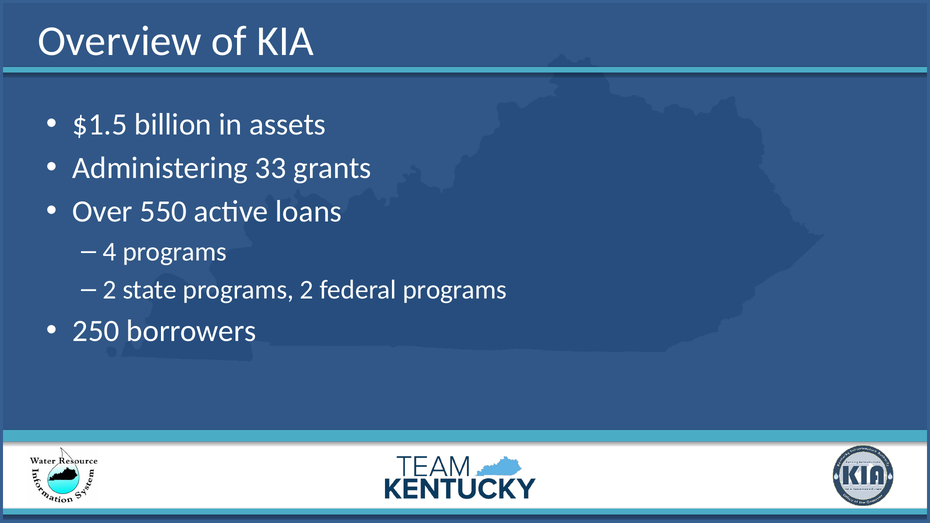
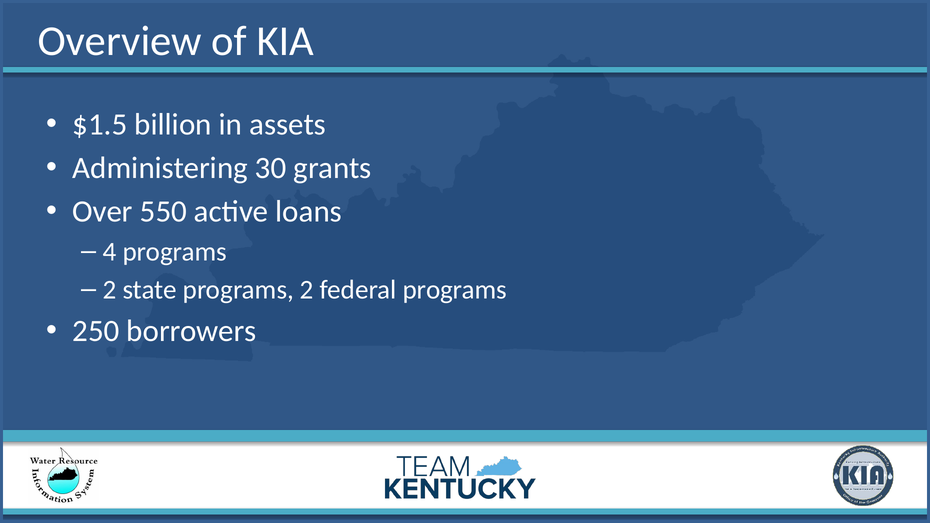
33: 33 -> 30 (271, 168)
